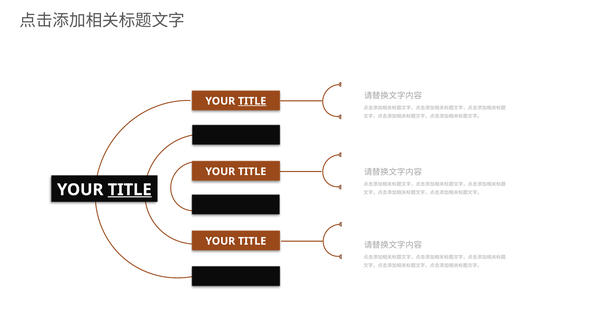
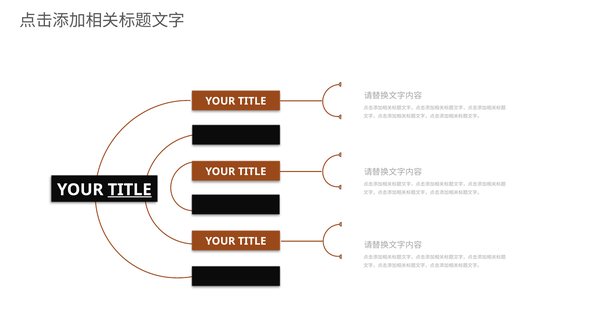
TITLE underline: present -> none (252, 101)
